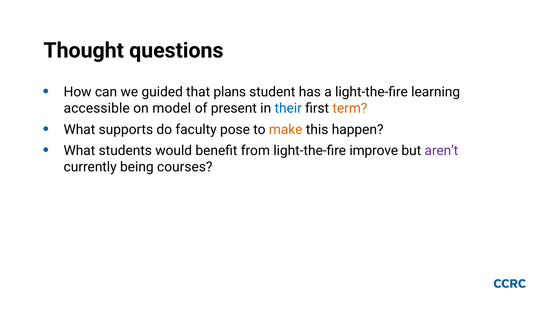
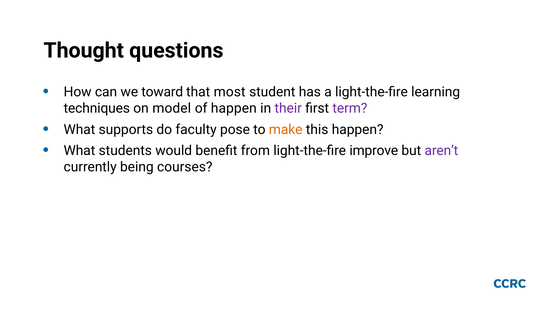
guided: guided -> toward (162, 92)
plans: plans -> most (230, 92)
accessible: accessible -> techniques (97, 108)
of present: present -> happen (234, 108)
their colour: blue -> purple (288, 108)
term colour: orange -> purple (350, 108)
